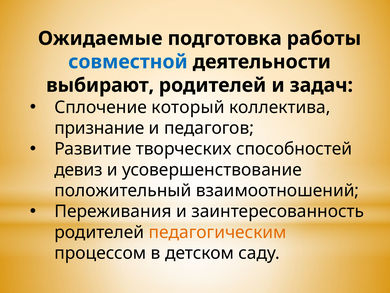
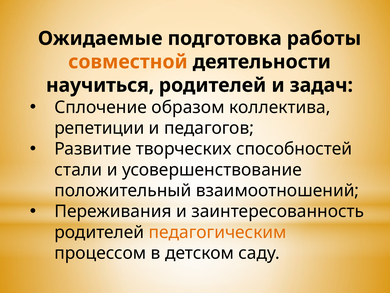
совместной colour: blue -> orange (128, 62)
выбирают: выбирают -> научиться (100, 85)
который: который -> образом (188, 107)
признание: признание -> репетиции (99, 128)
девиз: девиз -> стали (78, 170)
